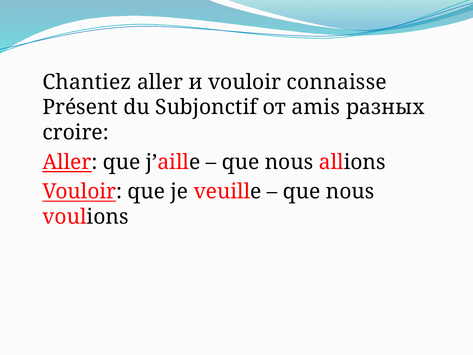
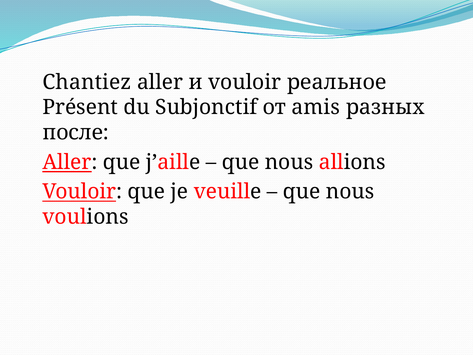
connaisse: connaisse -> реальное (337, 82)
croire: croire -> после (76, 133)
